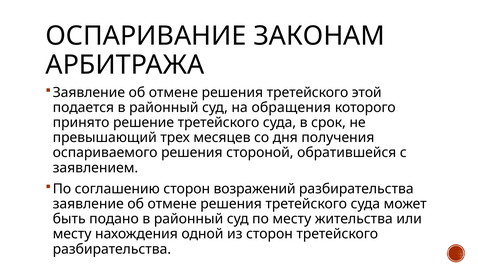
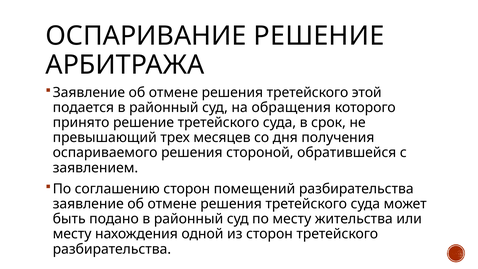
ОСПАРИВАНИЕ ЗАКОНАМ: ЗАКОНАМ -> РЕШЕНИЕ (319, 36)
возражений: возражений -> помещений (255, 189)
